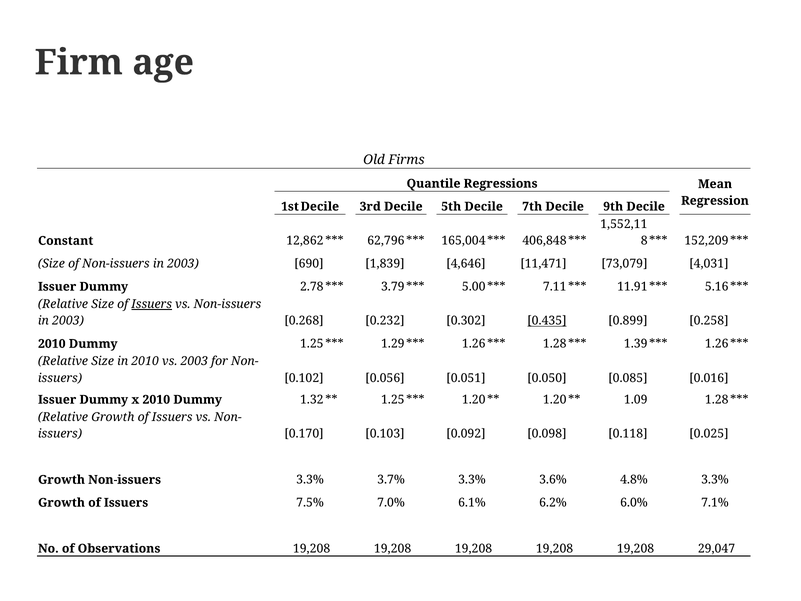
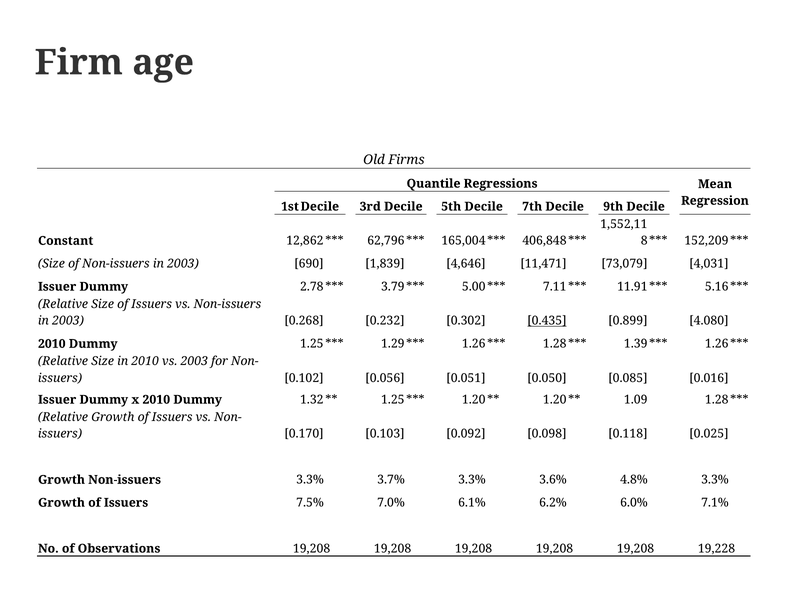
Issuers underline: present -> none (152, 304)
0.258: 0.258 -> 4.080 (709, 321)
29,047: 29,047 -> 19,228 (717, 548)
